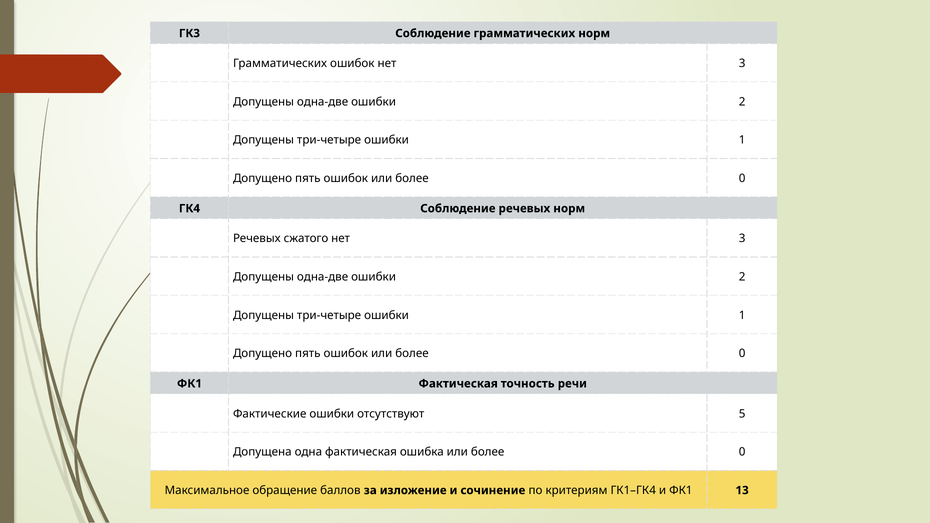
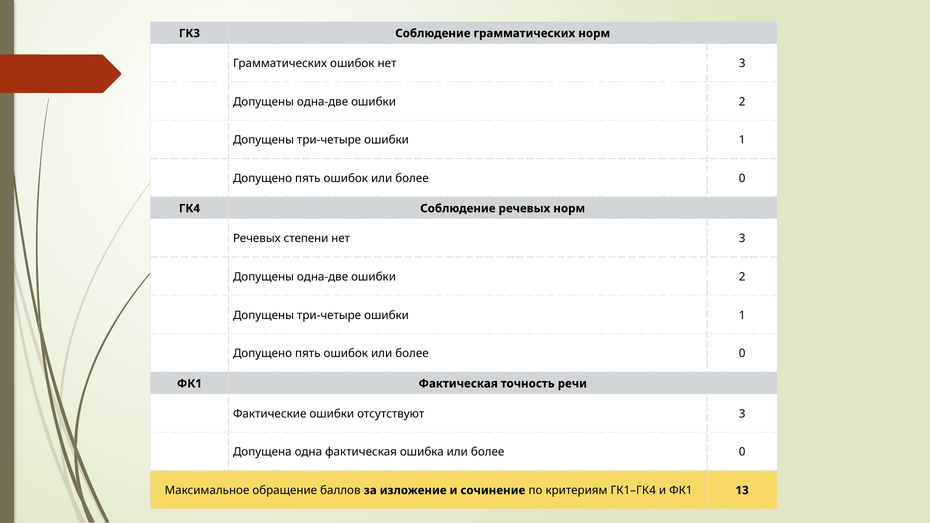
сжатого: сжатого -> степени (306, 239)
отсутствуют 5: 5 -> 3 (742, 414)
